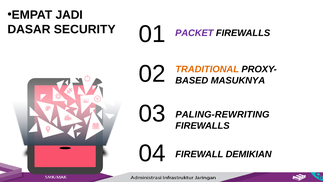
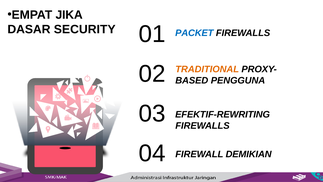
JADI: JADI -> JIKA (69, 15)
PACKET colour: purple -> blue (194, 33)
MASUKNYA: MASUKNYA -> PENGGUNA (238, 80)
PALING-REWRITING: PALING-REWRITING -> EFEKTIF-REWRITING (223, 114)
